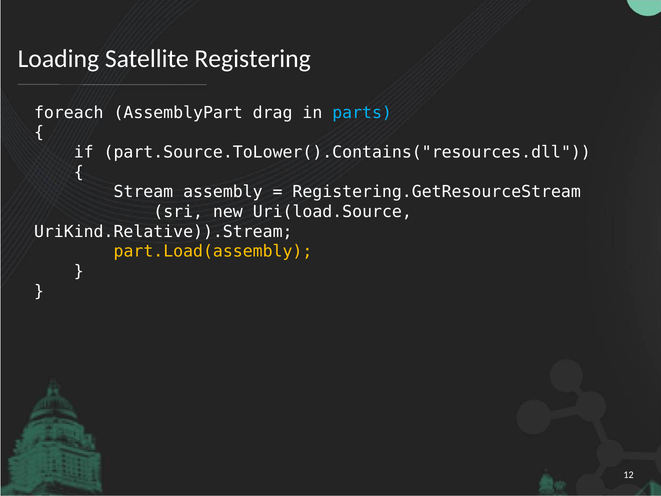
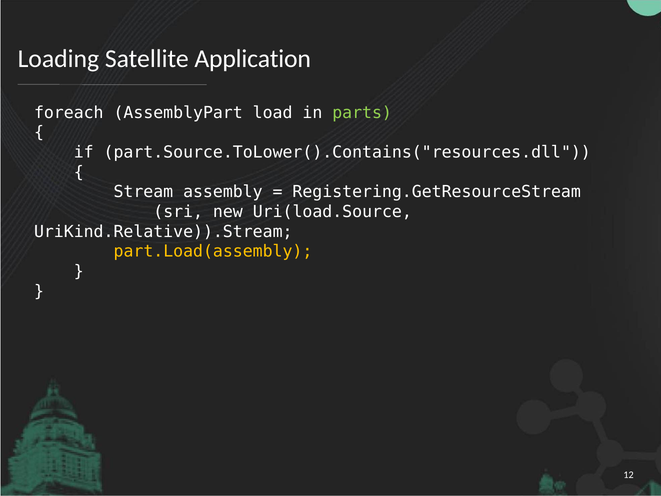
Registering: Registering -> Application (253, 59)
drag: drag -> load (273, 113)
parts colour: light blue -> light green (362, 113)
